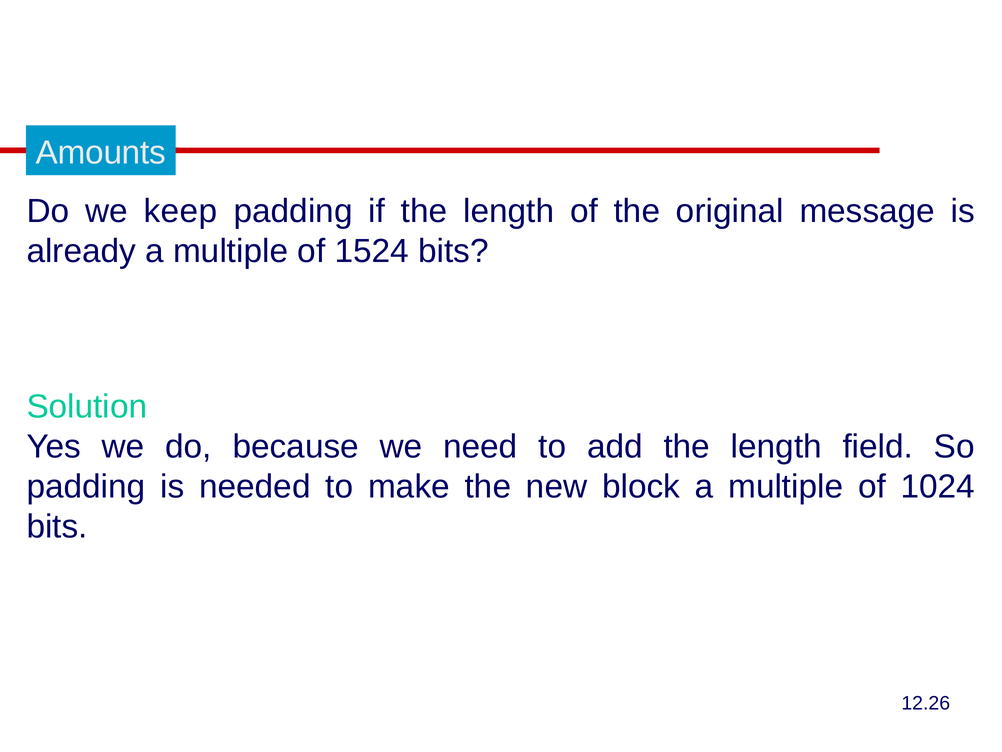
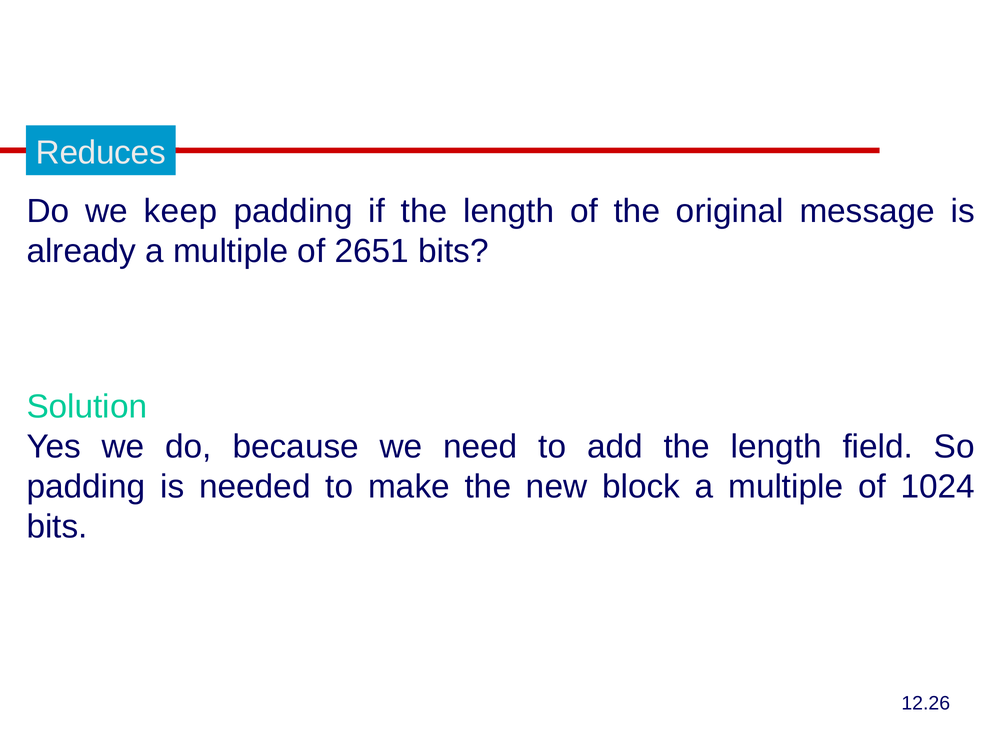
Amounts: Amounts -> Reduces (101, 153)
1524: 1524 -> 2651 (372, 251)
